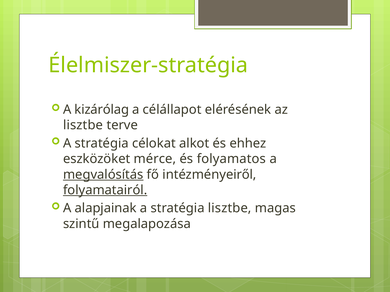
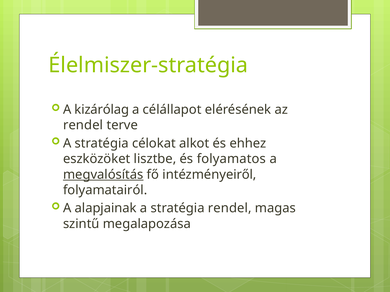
lisztbe: lisztbe -> rendel (83, 125)
mérce: mérce -> lisztbe (155, 159)
folyamatairól underline: present -> none (105, 190)
stratégia lisztbe: lisztbe -> rendel (230, 209)
